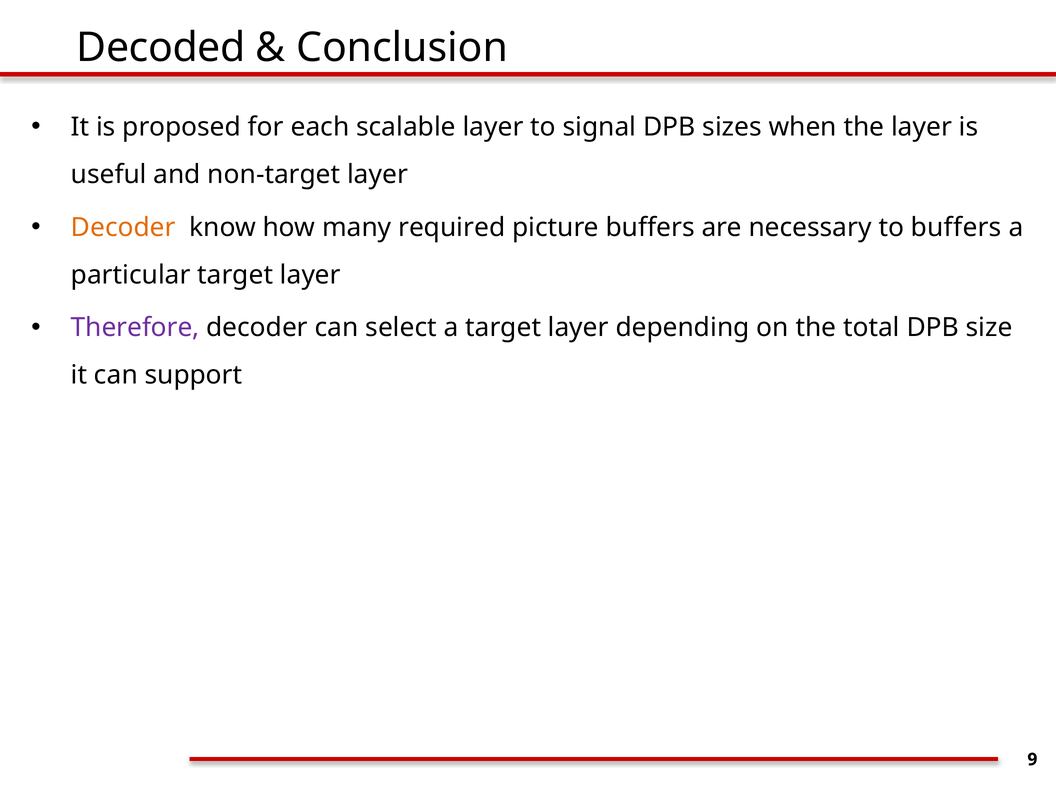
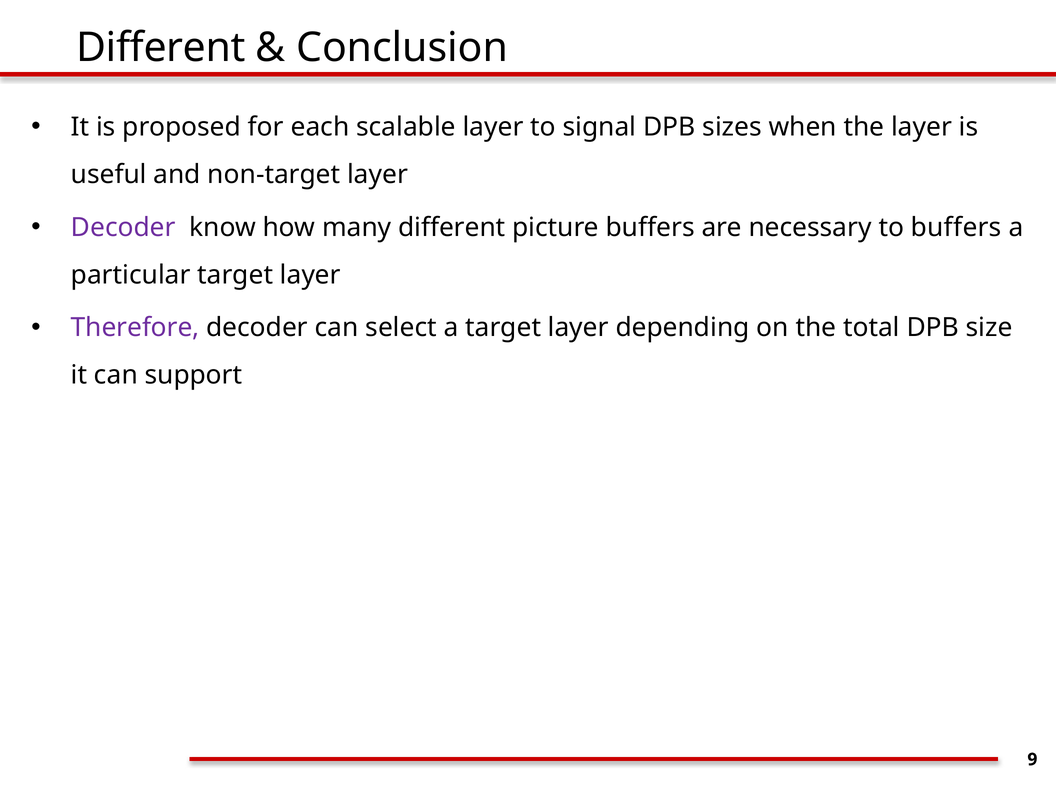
Decoded: Decoded -> Different (161, 47)
Decoder colour: orange -> purple (123, 227)
many required: required -> different (452, 227)
